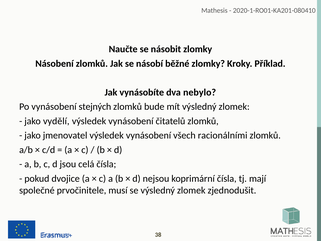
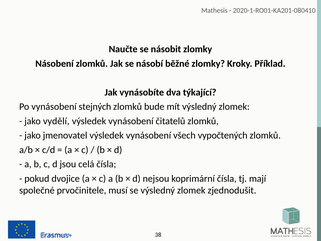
nebylo: nebylo -> týkající (200, 92)
racionálními: racionálními -> vypočtených (223, 135)
